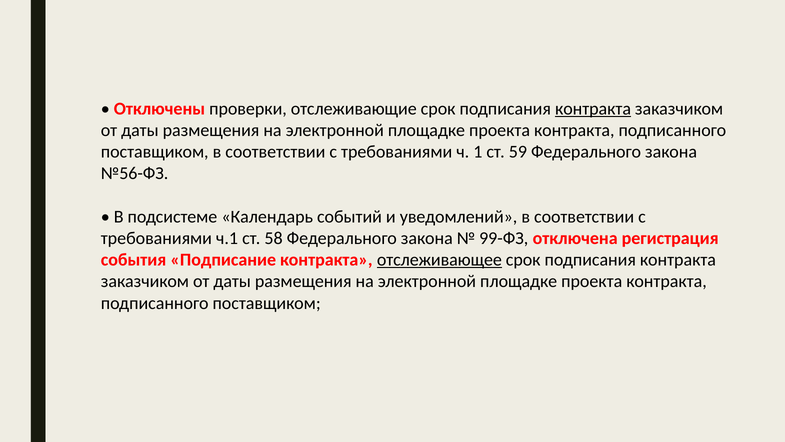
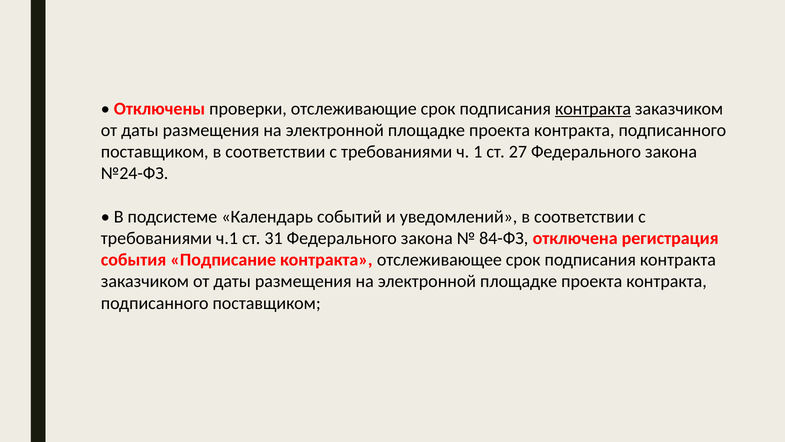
59: 59 -> 27 (518, 152)
№56-ФЗ: №56-ФЗ -> №24-ФЗ (135, 173)
58: 58 -> 31 (274, 238)
99-ФЗ: 99-ФЗ -> 84-ФЗ (504, 238)
отслеживающее underline: present -> none (439, 260)
